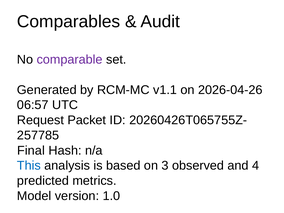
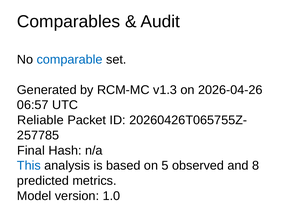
comparable colour: purple -> blue (70, 60)
v1.1: v1.1 -> v1.3 (165, 90)
Request: Request -> Reliable (40, 120)
3: 3 -> 5 (165, 166)
4: 4 -> 8 (256, 166)
